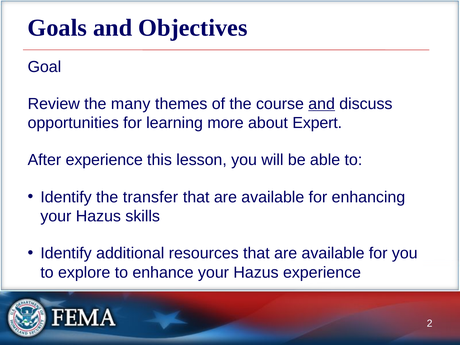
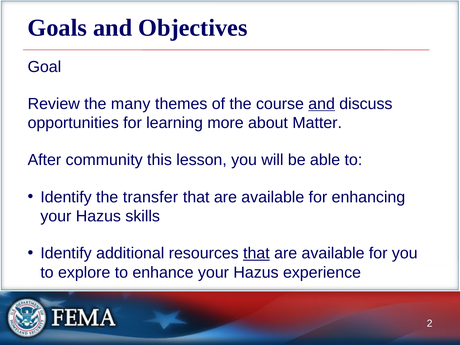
Expert: Expert -> Matter (317, 123)
After experience: experience -> community (104, 160)
that underline: none -> present (256, 253)
